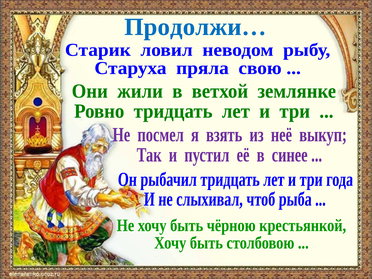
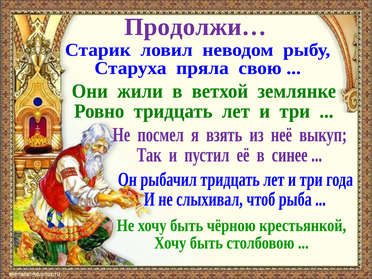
Продолжи… colour: blue -> purple (195, 27)
